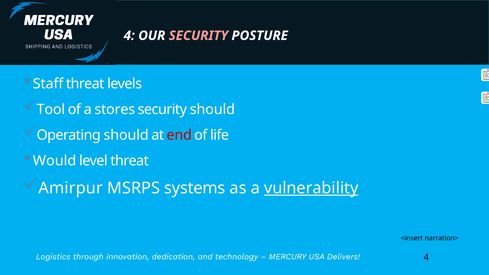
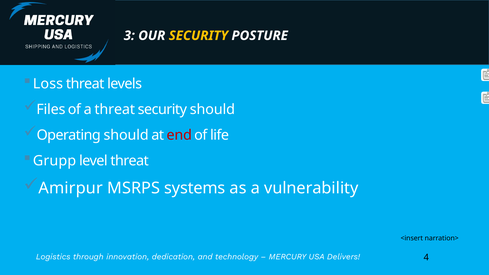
4: 4 -> 3 (129, 36)
SECURITY colour: pink -> yellow (198, 36)
Staff: Staff -> Loss (48, 84)
Tool: Tool -> Files (51, 110)
a stores: stores -> threat (115, 110)
Would: Would -> Grupp (55, 161)
vulnerability underline: present -> none (311, 188)
